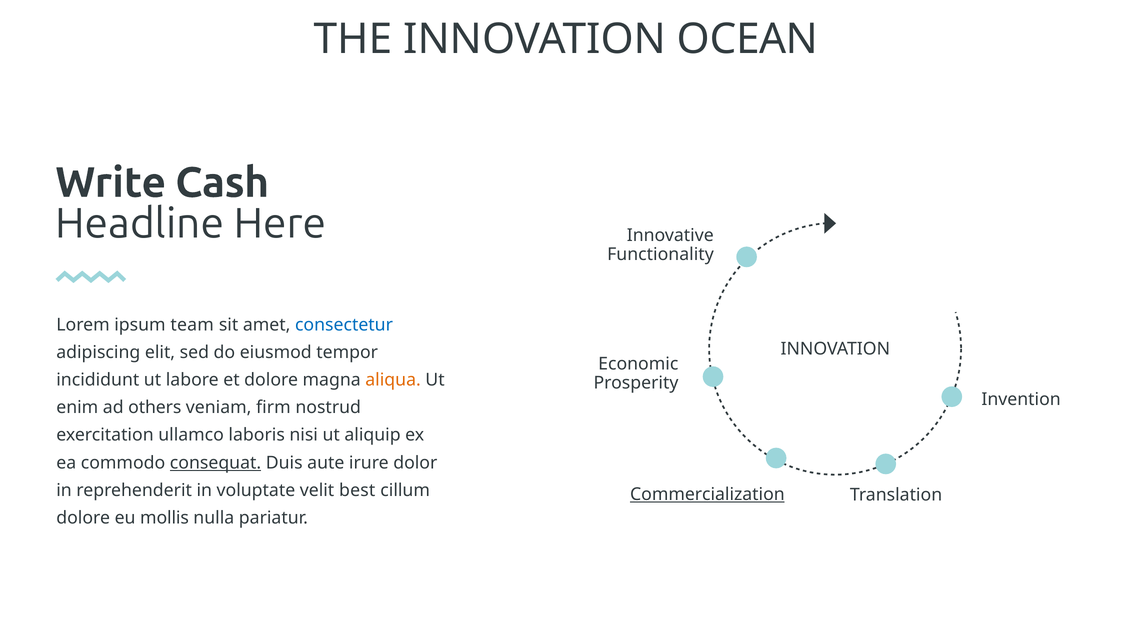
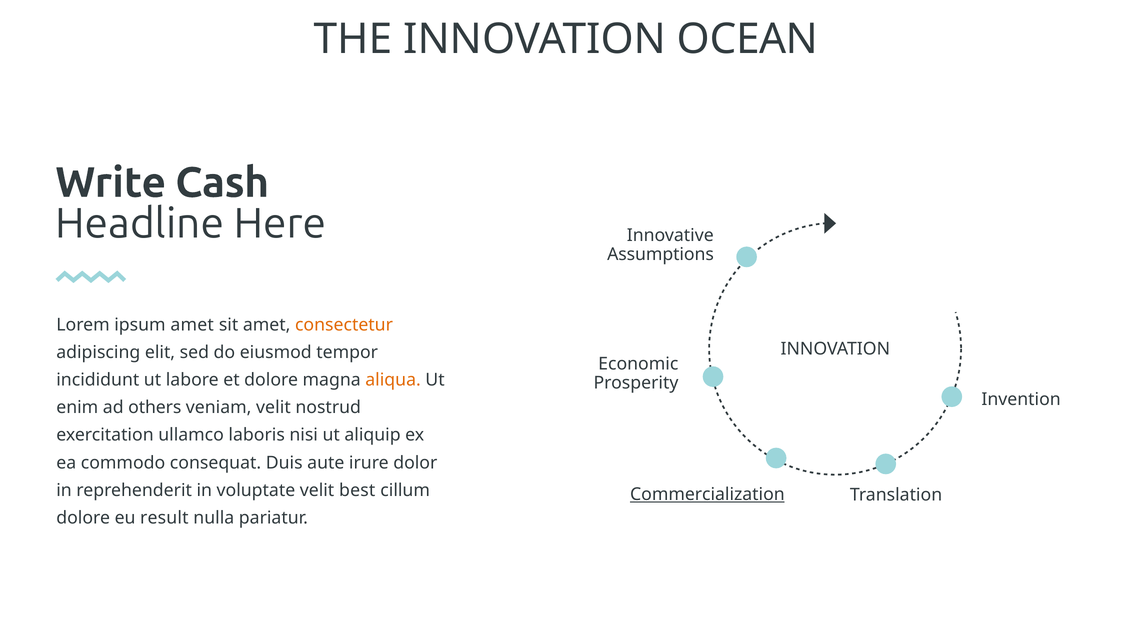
Functionality: Functionality -> Assumptions (661, 254)
ipsum team: team -> amet (192, 325)
consectetur colour: blue -> orange (344, 325)
veniam firm: firm -> velit (273, 407)
consequat underline: present -> none (216, 463)
mollis: mollis -> result (164, 518)
